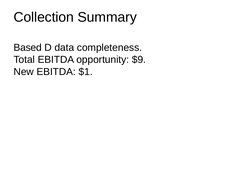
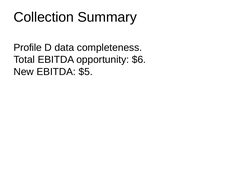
Based: Based -> Profile (28, 48)
$9: $9 -> $6 (139, 60)
$1: $1 -> $5 (86, 72)
